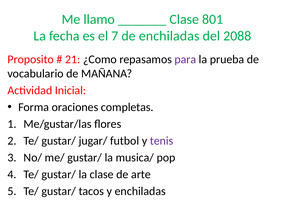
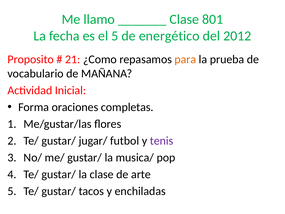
el 7: 7 -> 5 (115, 36)
de enchiladas: enchiladas -> energético (169, 36)
2088: 2088 -> 2012 (237, 36)
para colour: purple -> orange (185, 59)
